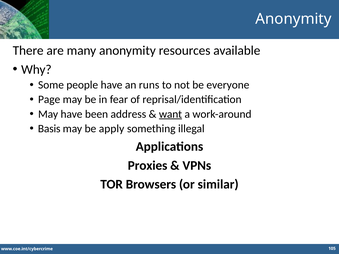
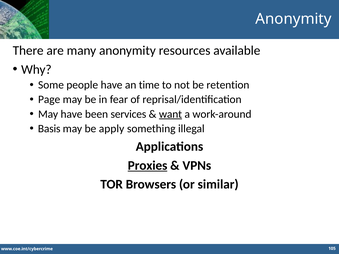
runs: runs -> time (149, 85)
everyone: everyone -> retention (228, 85)
address: address -> services (128, 114)
Proxies underline: none -> present (148, 166)
